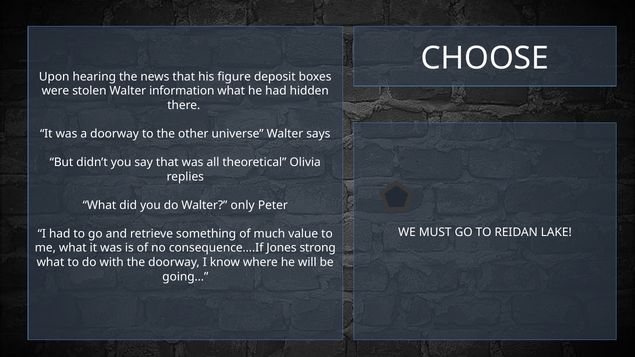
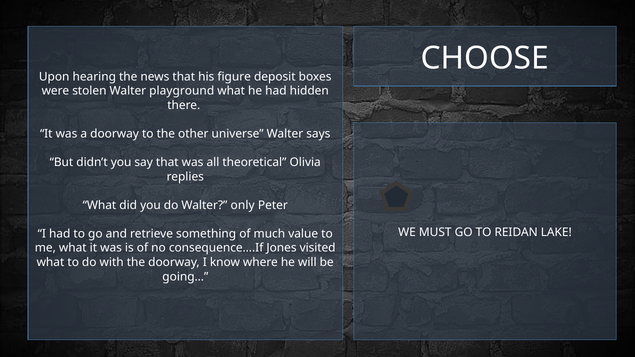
information: information -> playground (182, 91)
strong: strong -> visited (318, 248)
